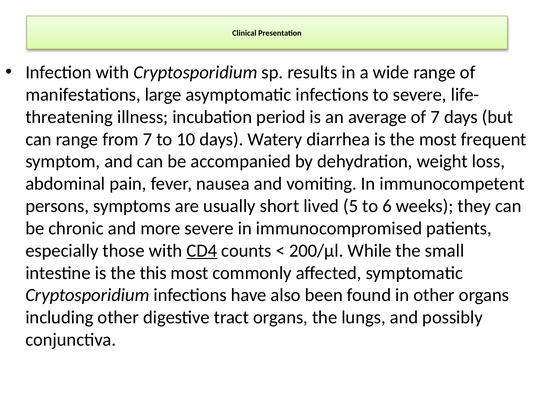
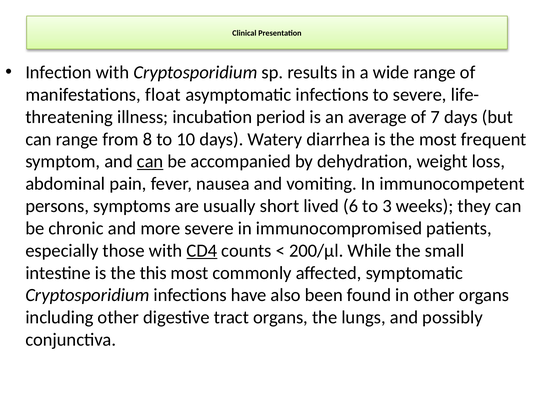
large: large -> float (163, 95)
from 7: 7 -> 8 (148, 139)
can underline: none -> present (150, 161)
5: 5 -> 6 (351, 206)
6: 6 -> 3 (387, 206)
